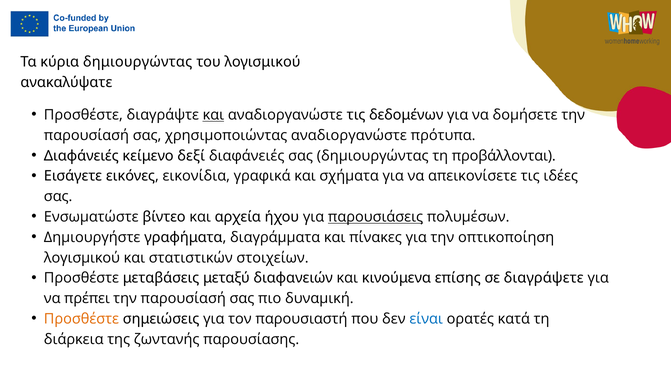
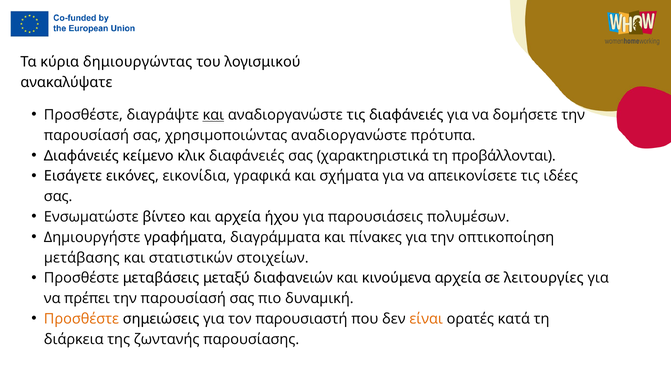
τις δεδομένων: δεδομένων -> διαφάνειές (406, 115)
δεξί: δεξί -> κλικ (191, 156)
σας δημιουργώντας: δημιουργώντας -> χαρακτηριστικά (373, 156)
παρουσιάσεις underline: present -> none (376, 217)
λογισμικού: λογισμικού -> μετάβασης (82, 257)
κινούμενα επίσης: επίσης -> αρχεία (458, 278)
διαγράψετε: διαγράψετε -> λειτουργίες (544, 278)
είναι colour: blue -> orange (426, 318)
